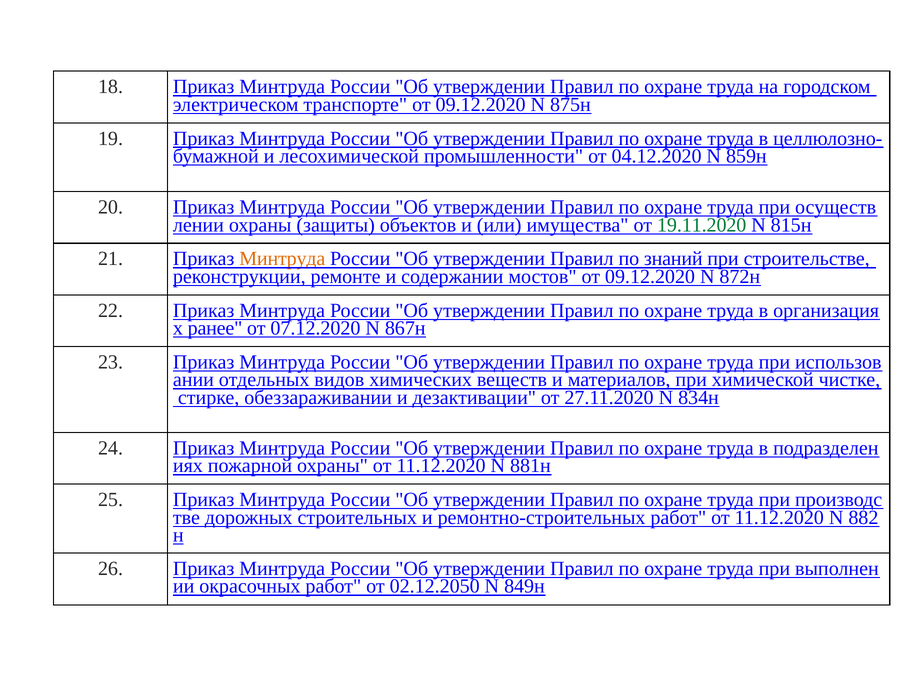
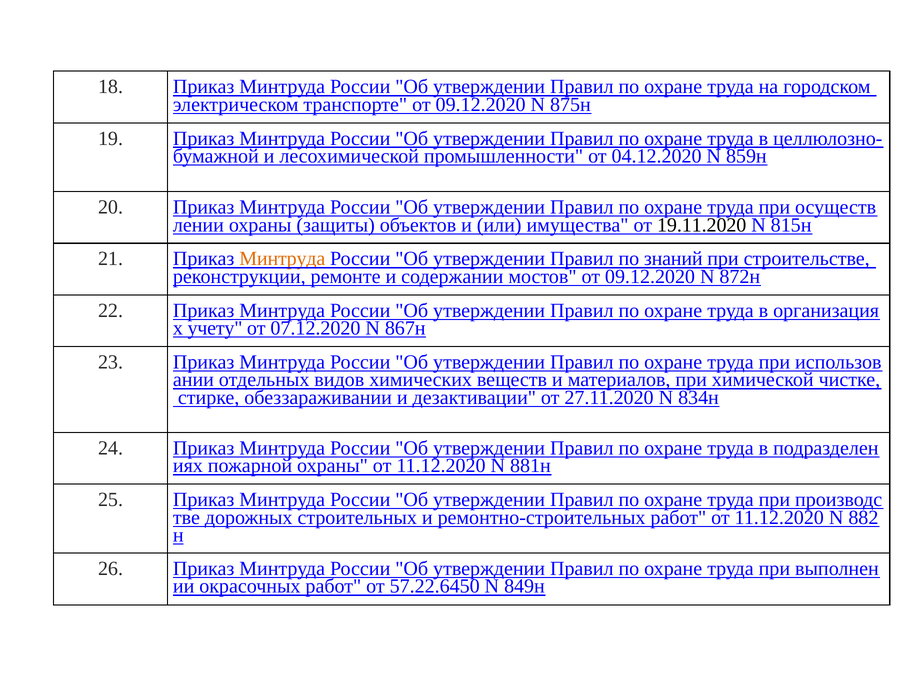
19.11.2020 colour: green -> black (702, 225)
ранее: ранее -> учету (215, 328)
02.12.2050: 02.12.2050 -> 57.22.6450 (435, 586)
